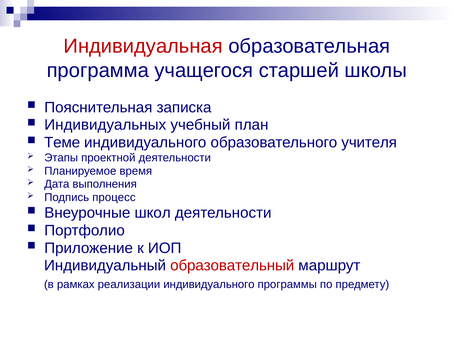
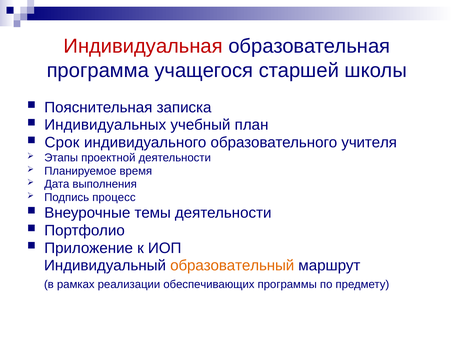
Теме: Теме -> Срок (62, 142)
школ: школ -> темы (153, 213)
образовательный colour: red -> orange (232, 265)
реализации индивидуального: индивидуального -> обеспечивающих (209, 284)
